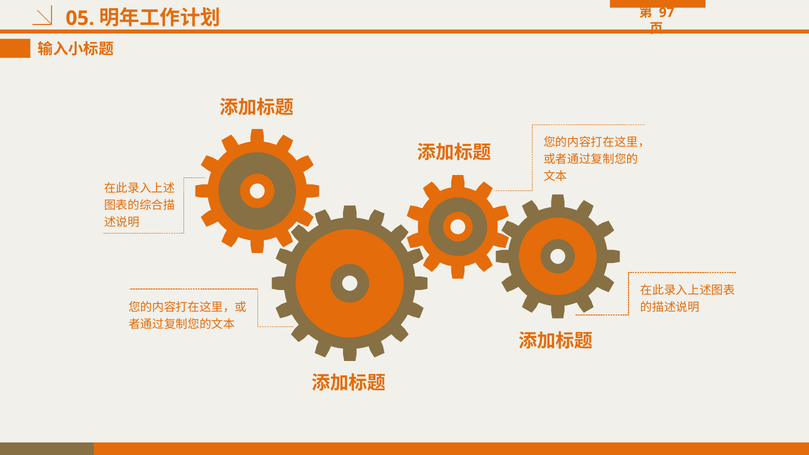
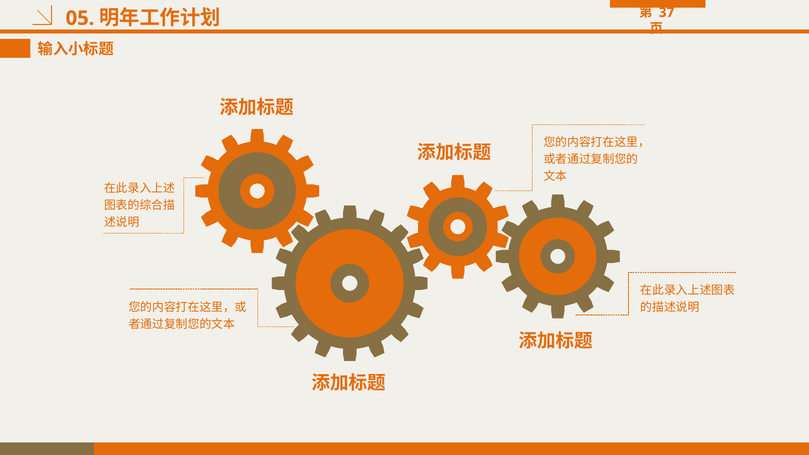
97: 97 -> 37 (667, 13)
